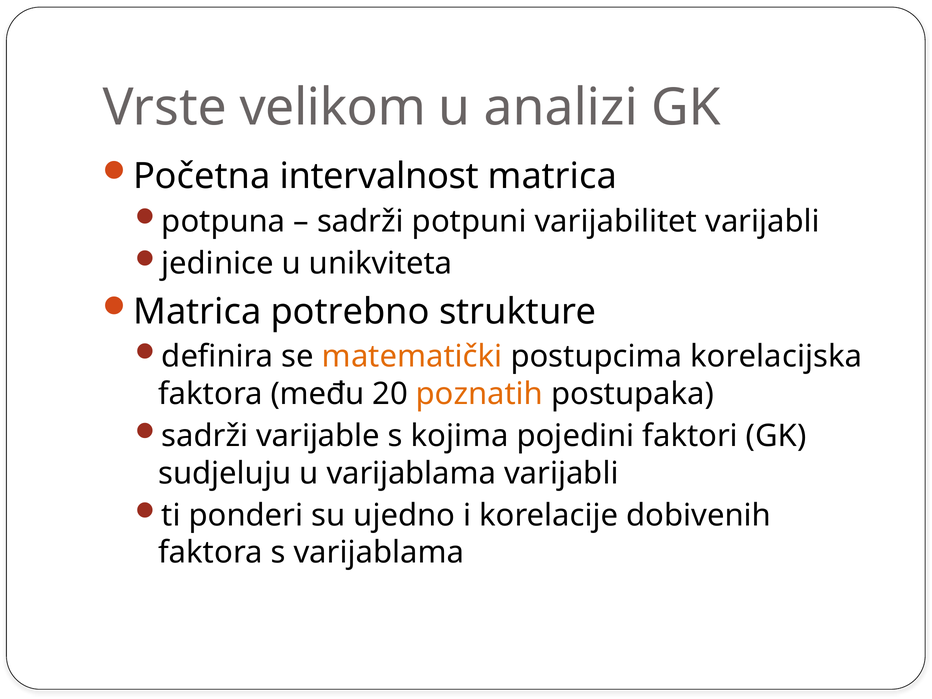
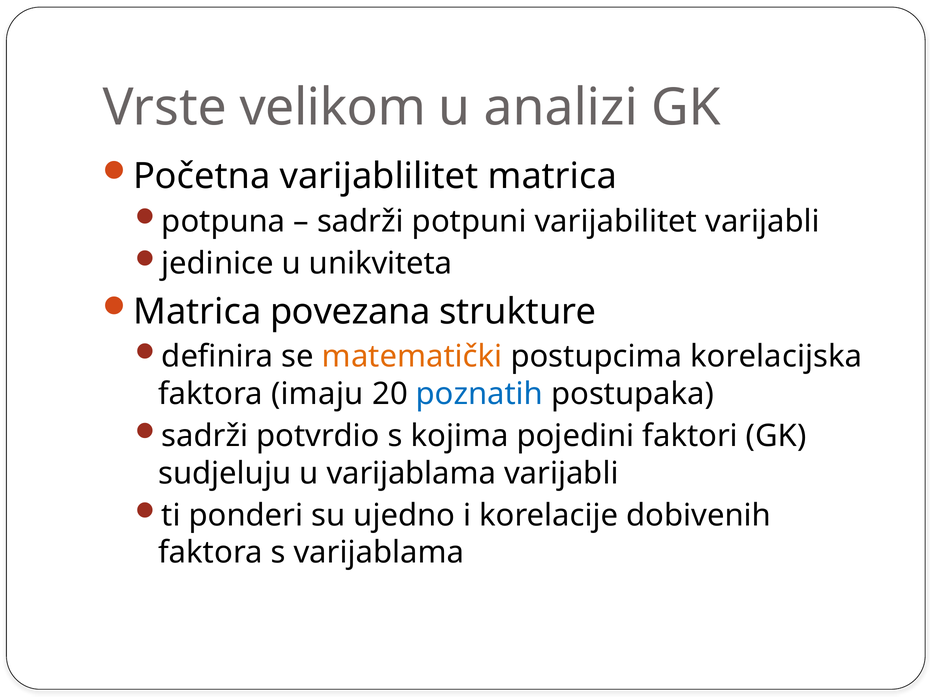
intervalnost: intervalnost -> varijablilitet (379, 177)
potrebno: potrebno -> povezana (350, 312)
među: među -> imaju (317, 394)
poznatih colour: orange -> blue (479, 394)
varijable: varijable -> potvrdio (318, 436)
